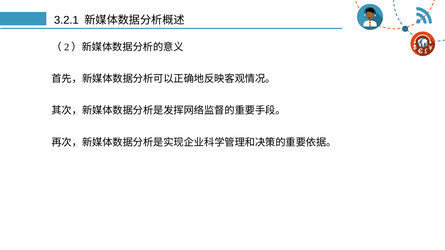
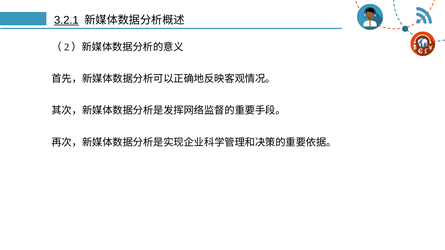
3.2.1 underline: none -> present (66, 20)
